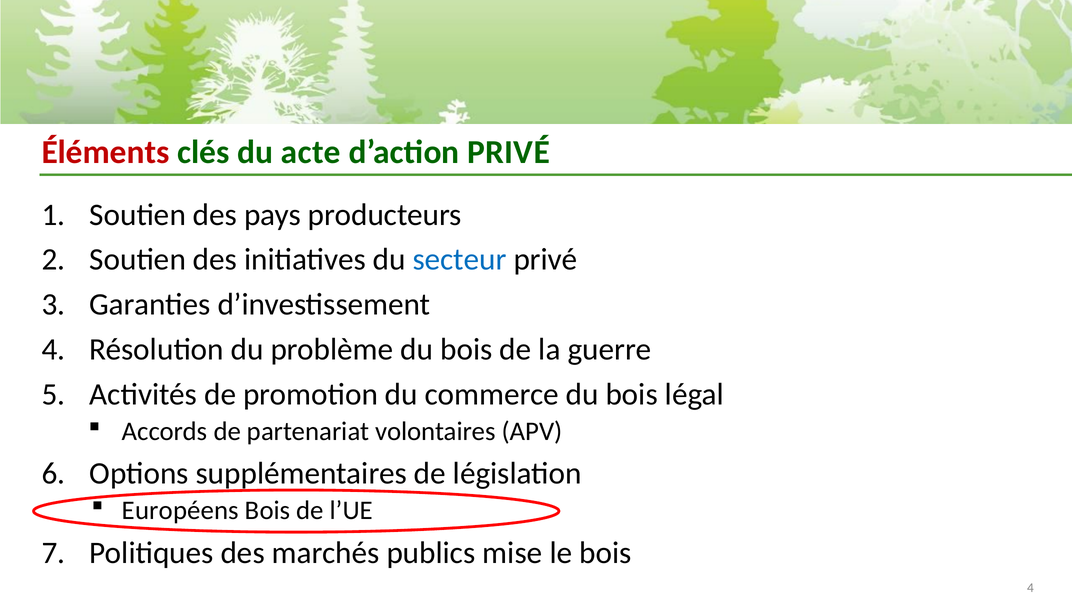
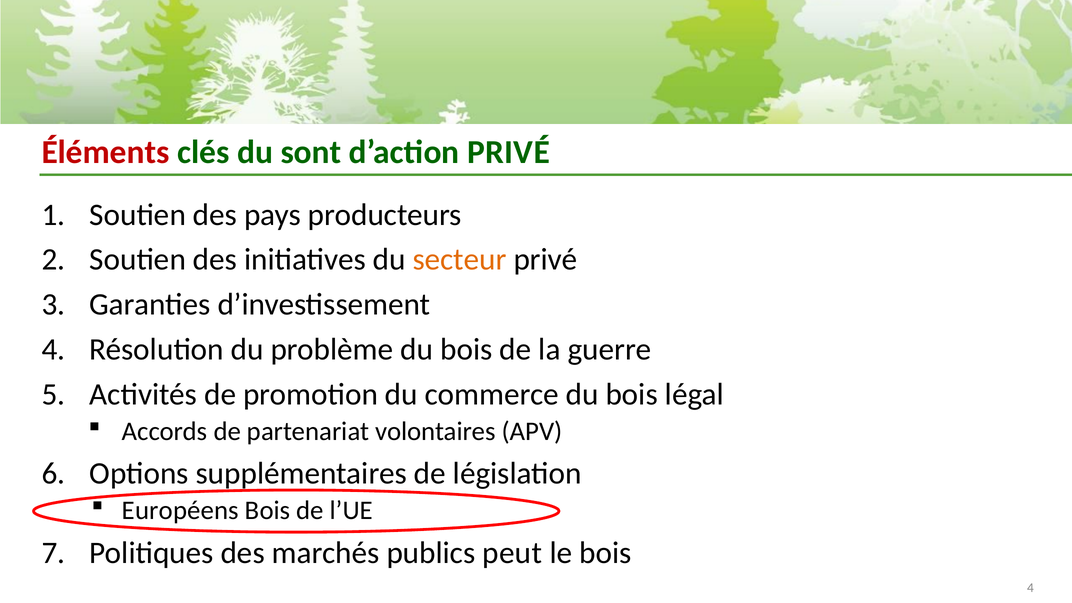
acte: acte -> sont (311, 152)
secteur colour: blue -> orange (460, 260)
mise: mise -> peut (512, 553)
